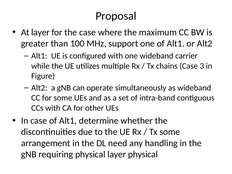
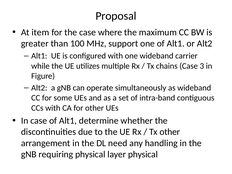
At layer: layer -> item (40, 32)
Tx some: some -> other (170, 132)
